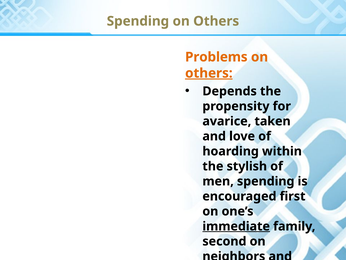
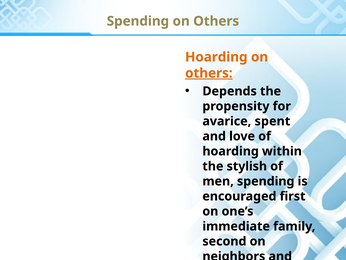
Problems: Problems -> Hoarding (216, 57)
taken: taken -> spent (272, 121)
immediate underline: present -> none (236, 226)
